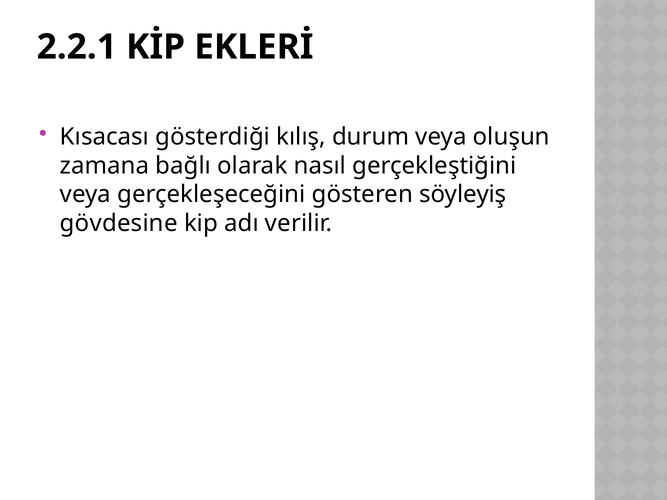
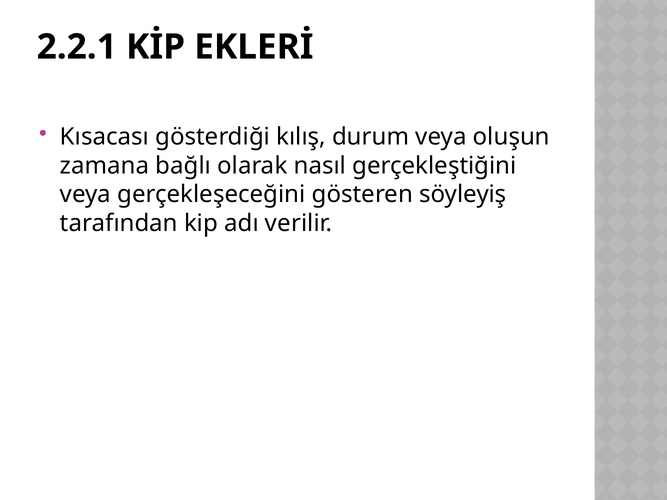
gövdesine: gövdesine -> tarafından (119, 223)
